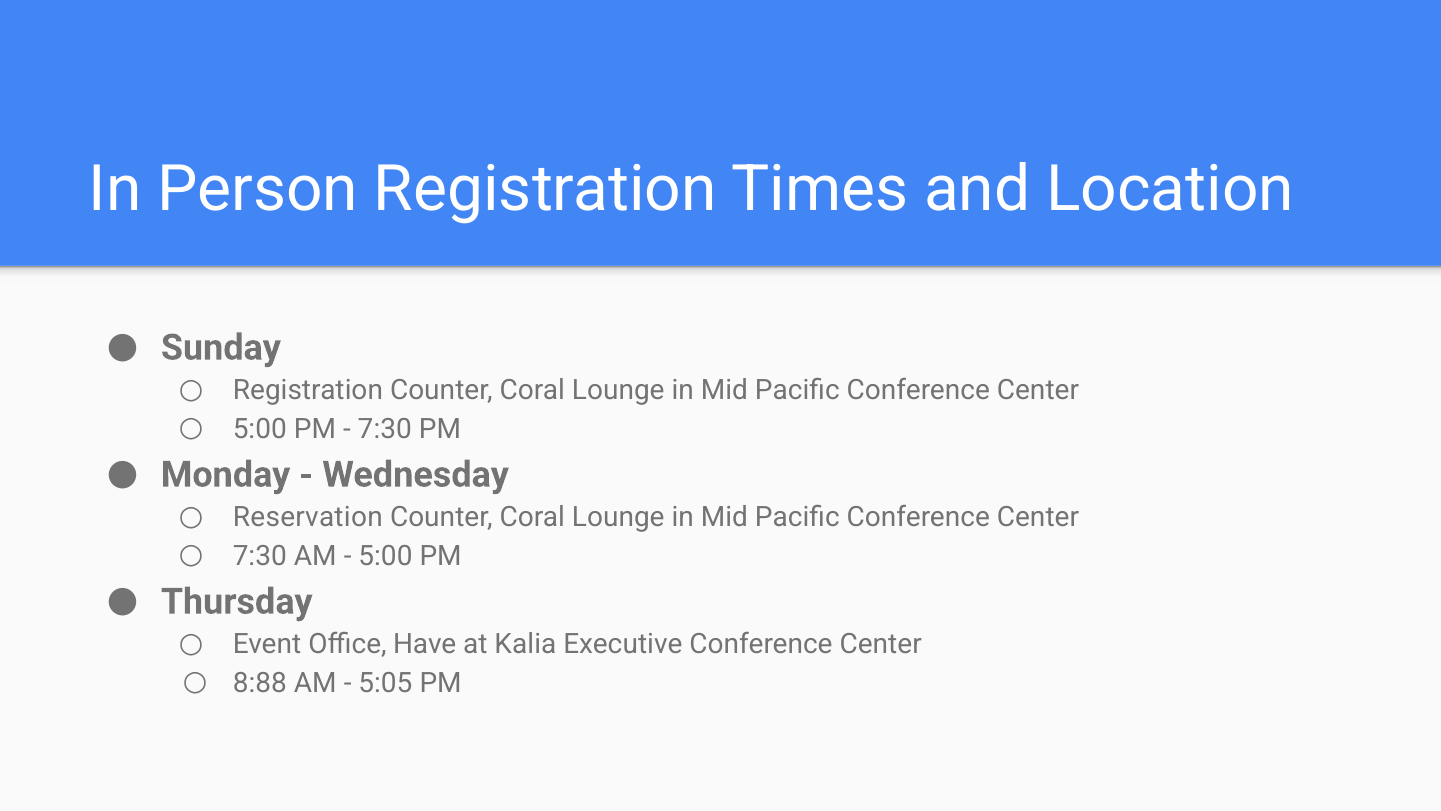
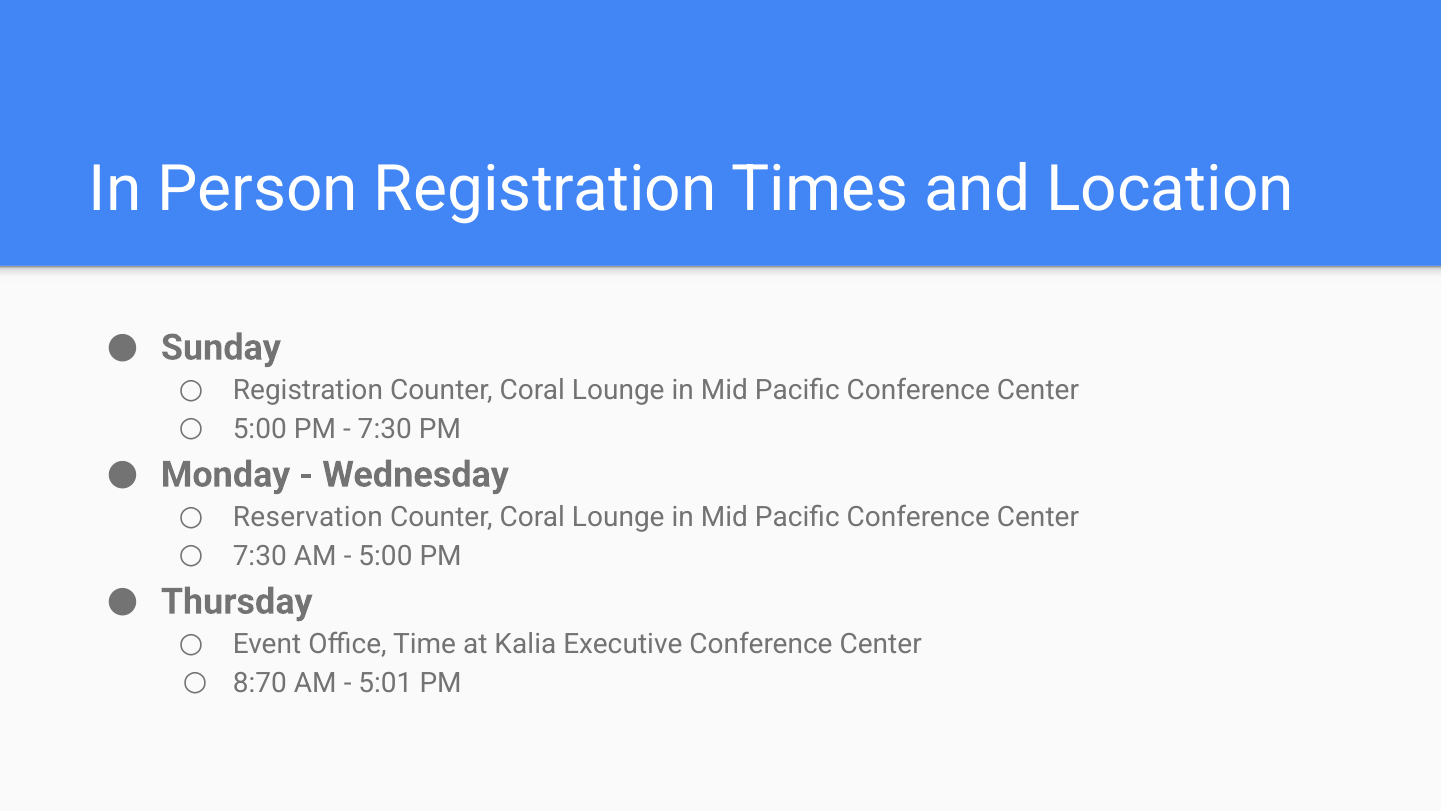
Have: Have -> Time (425, 644)
8:88: 8:88 -> 8:70 (260, 683)
5:05: 5:05 -> 5:01 (385, 683)
